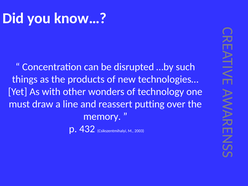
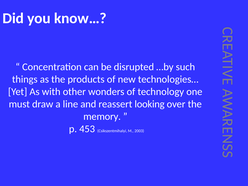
putting: putting -> looking (150, 104)
432: 432 -> 453 (87, 129)
